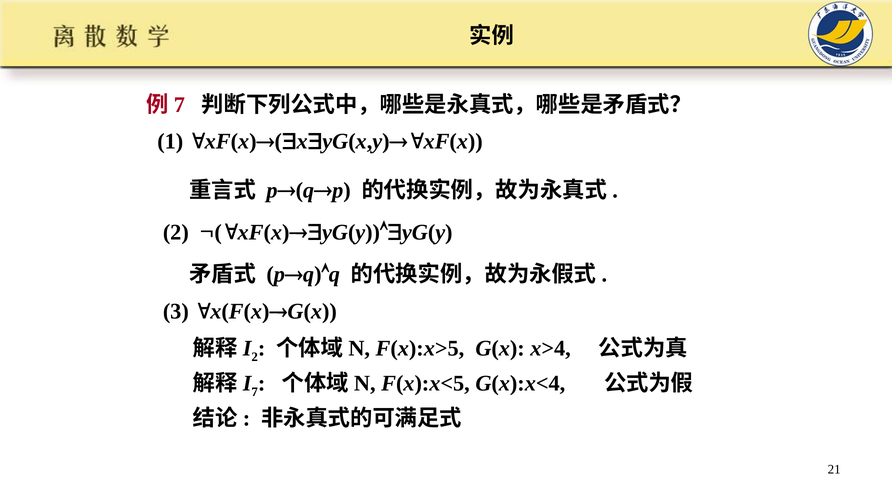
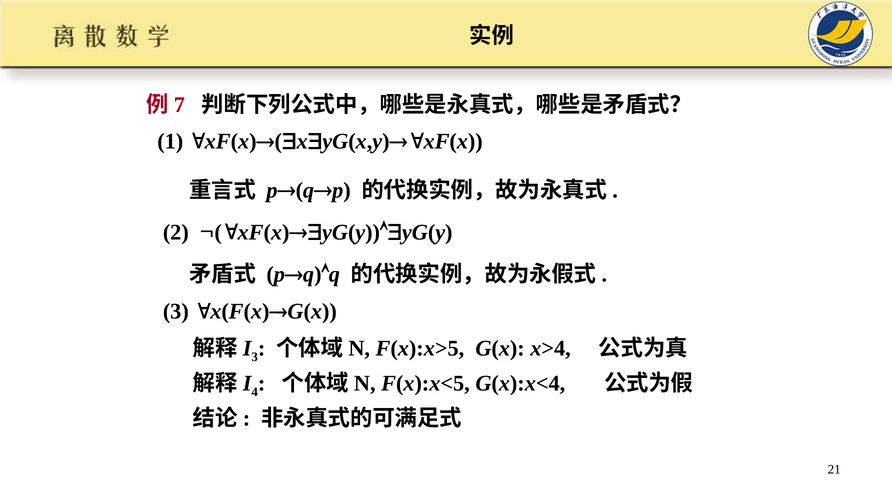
2: 2 -> 3 (255, 357)
7: 7 -> 4 (255, 392)
